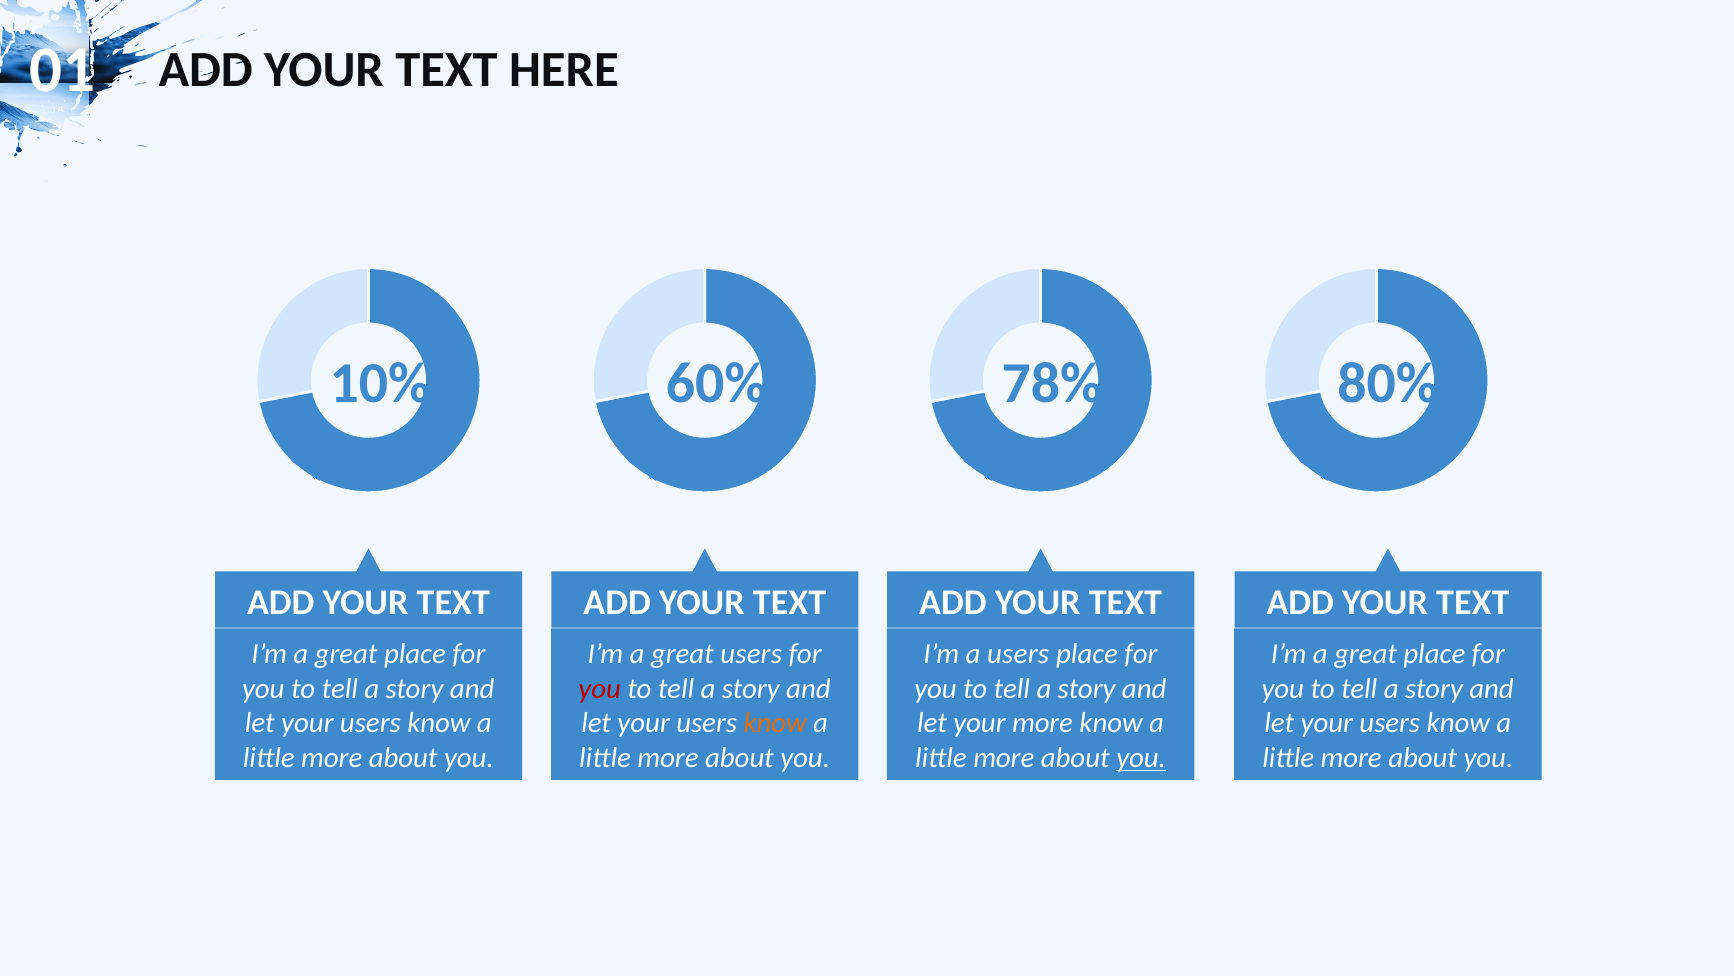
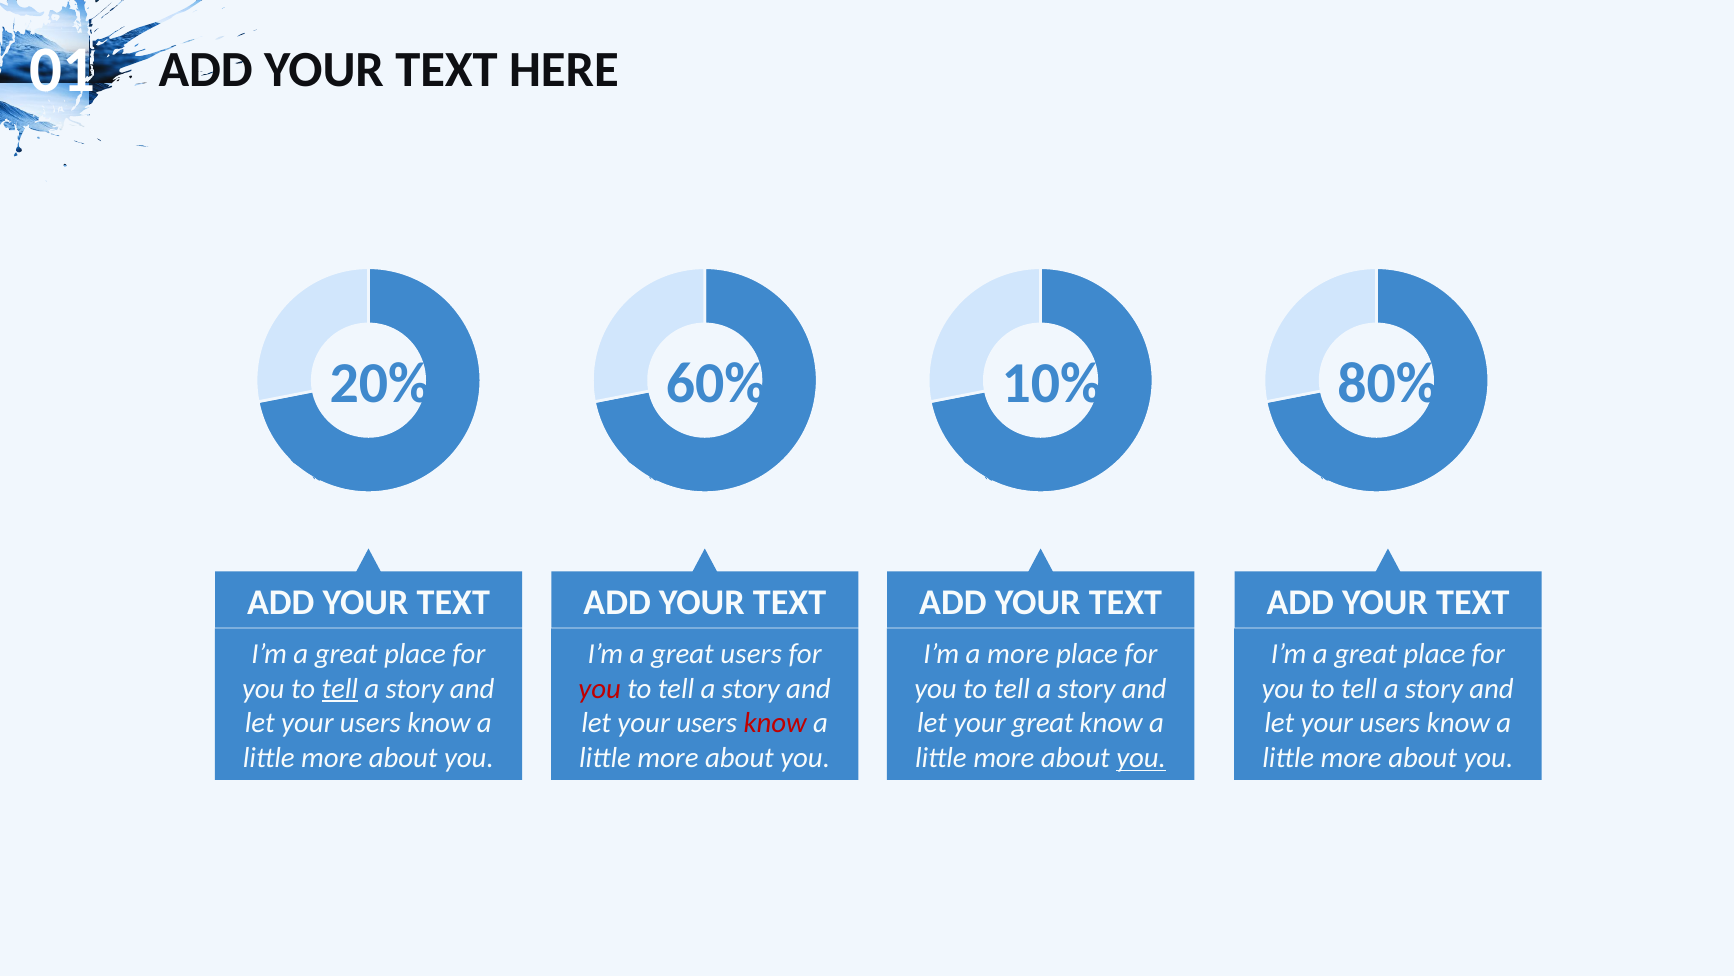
10%: 10% -> 20% (380, 384)
78%: 78% -> 10% (1052, 384)
a users: users -> more (1018, 654)
tell underline: none -> present (340, 688)
know colour: orange -> red (775, 723)
your more: more -> great (1043, 723)
